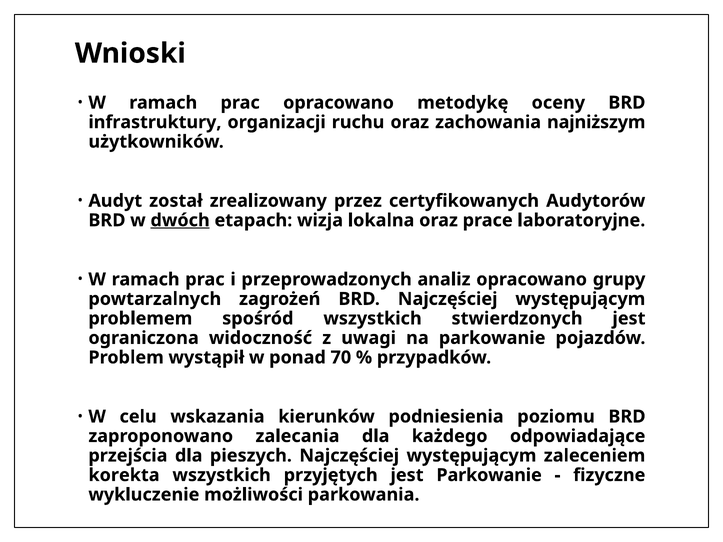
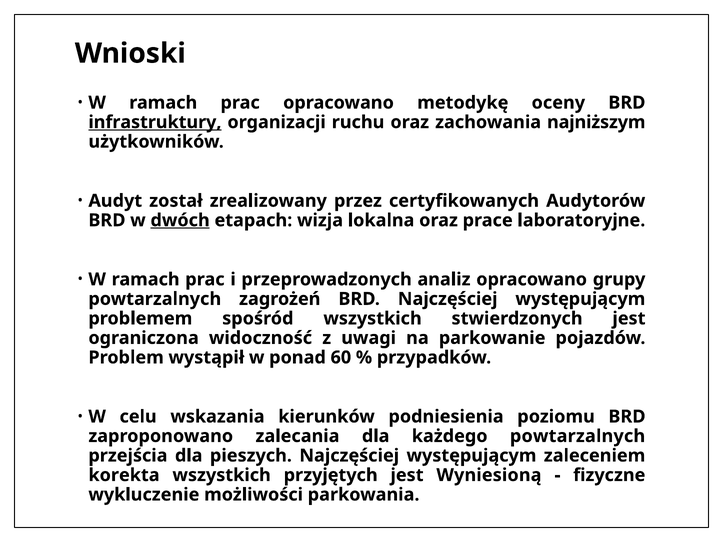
infrastruktury underline: none -> present (155, 122)
70: 70 -> 60 (341, 358)
każdego odpowiadające: odpowiadające -> powtarzalnych (578, 436)
jest Parkowanie: Parkowanie -> Wyniesioną (489, 475)
